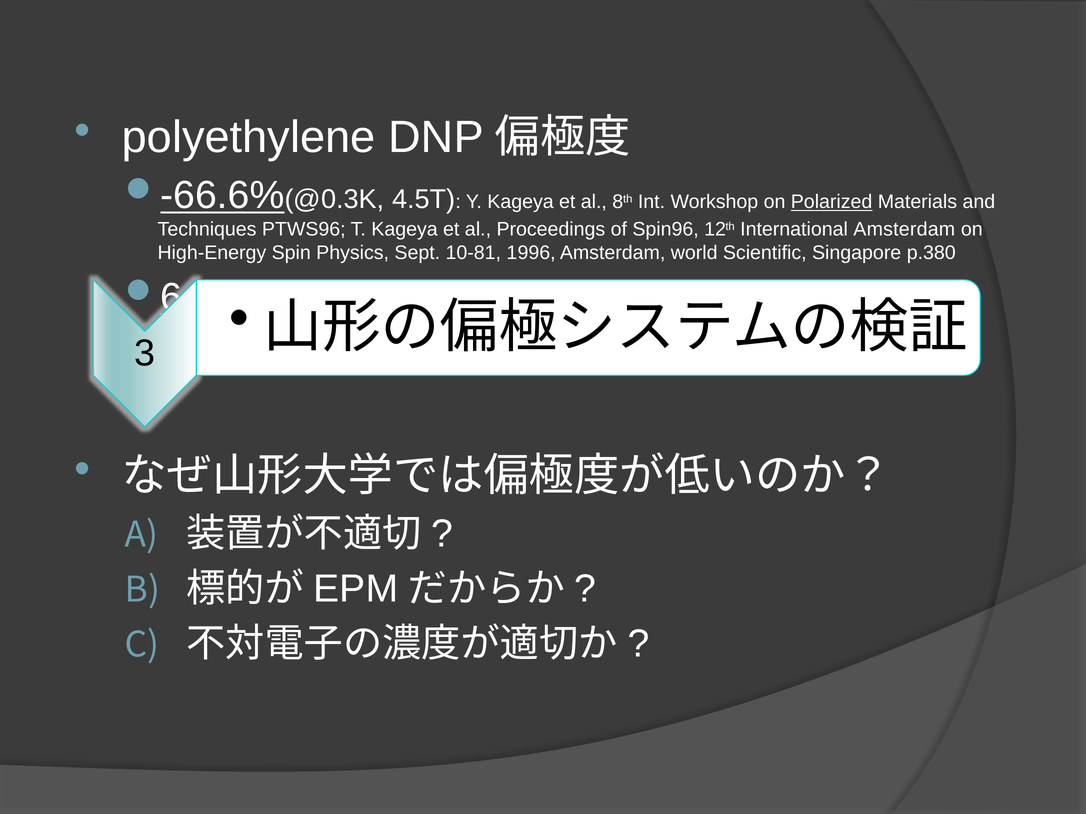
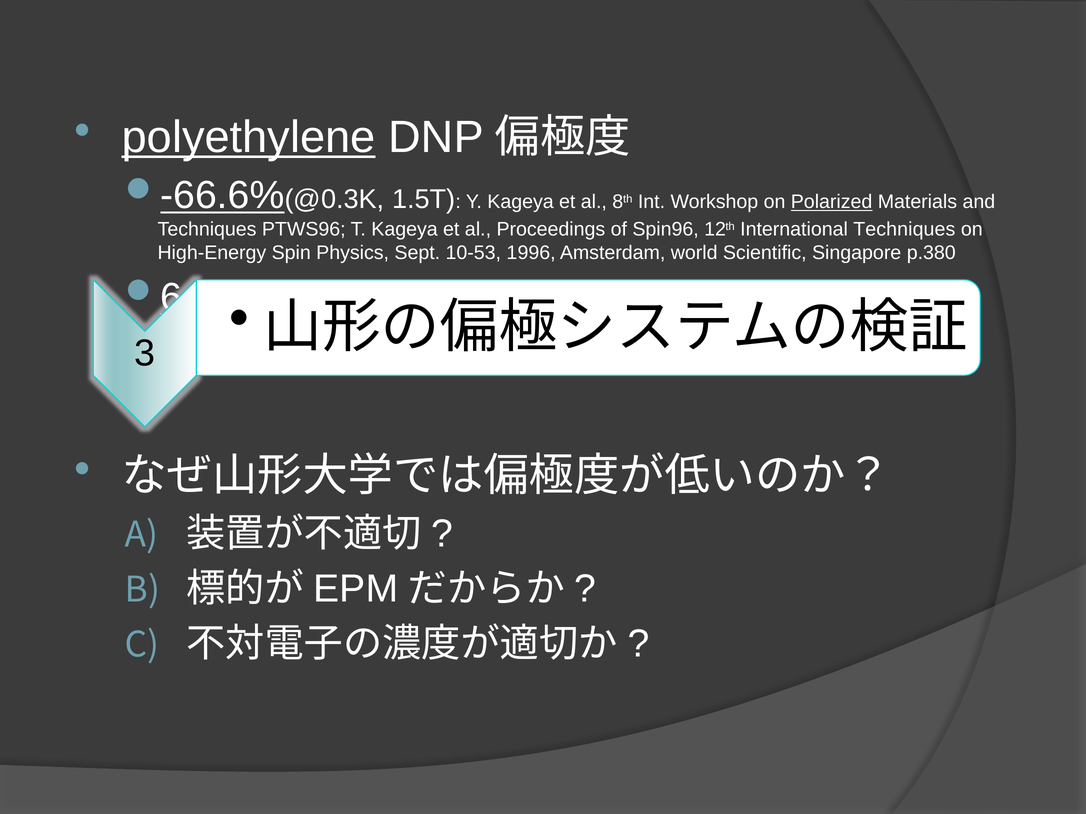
polyethylene underline: none -> present (249, 137)
4.5T: 4.5T -> 1.5T (424, 200)
International Amsterdam: Amsterdam -> Techniques (904, 229)
10-81: 10-81 -> 10-53 (473, 253)
